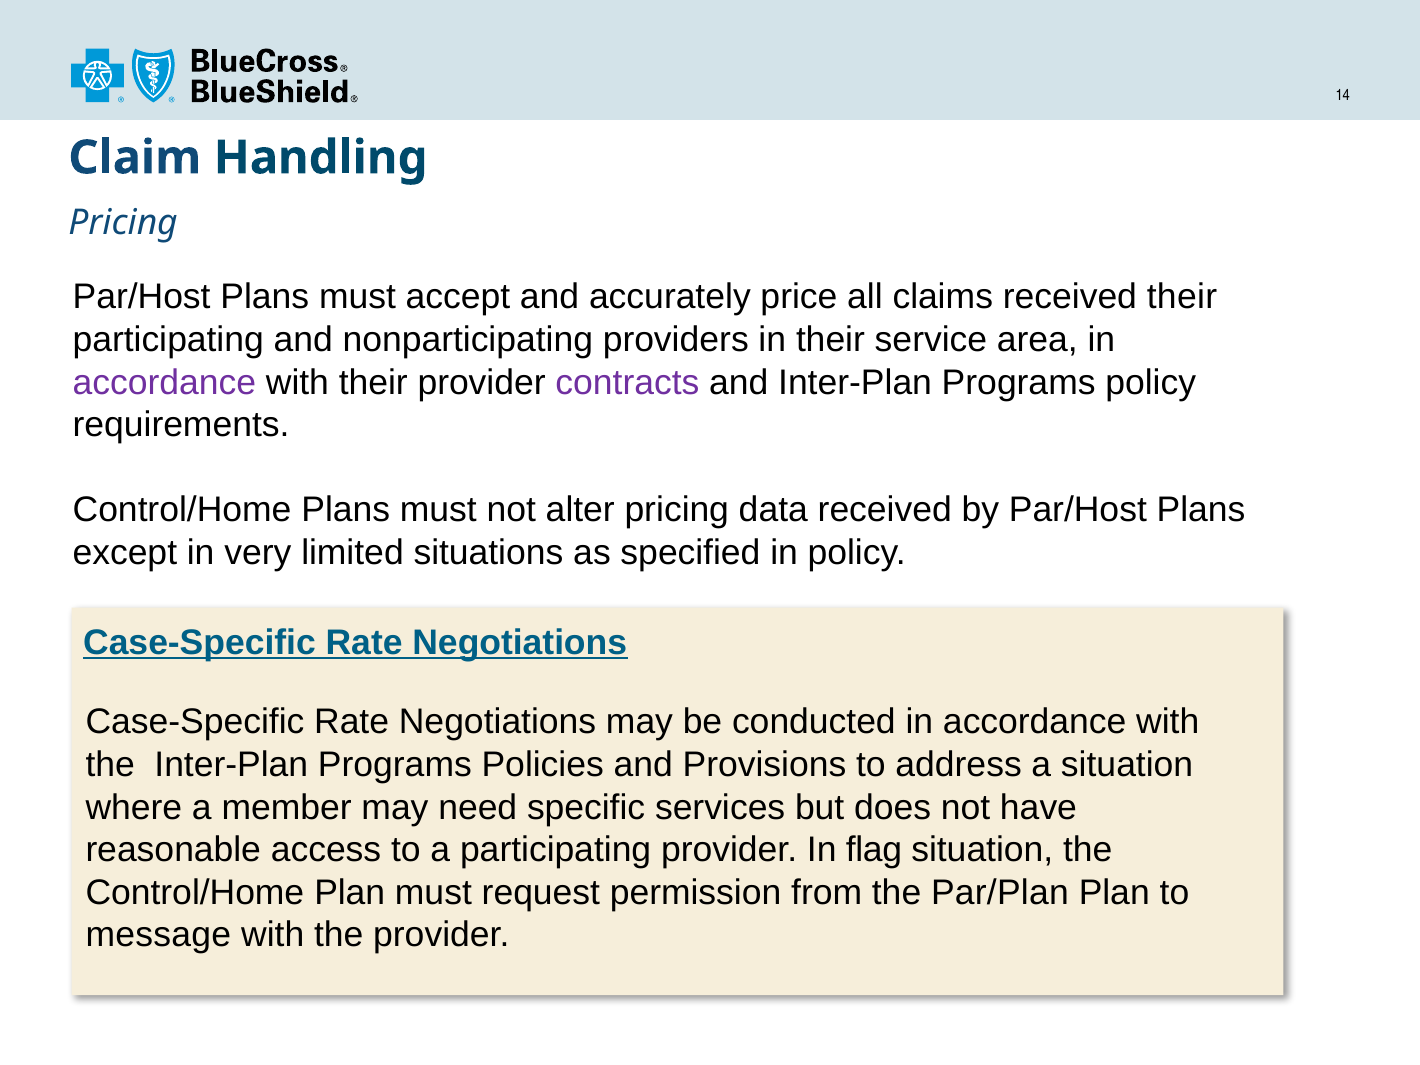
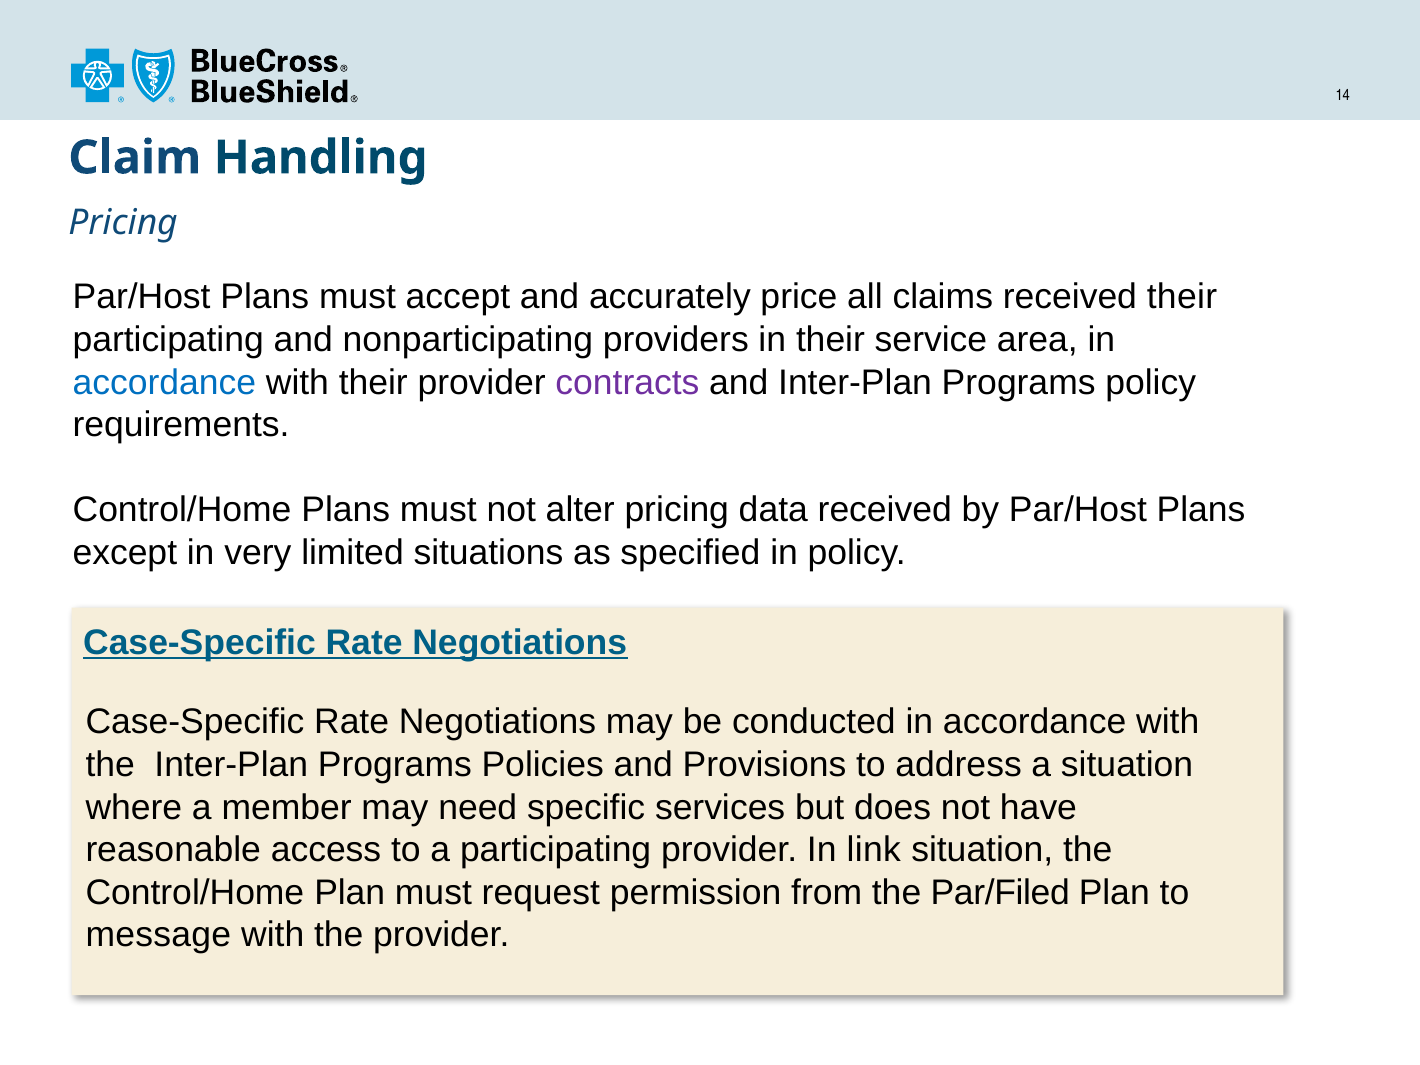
accordance colour: purple -> blue (164, 382)
flag: flag -> link (874, 850)
Par/Plan: Par/Plan -> Par/Filed (1000, 893)
